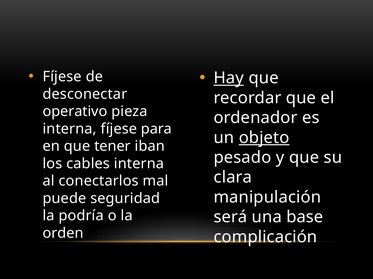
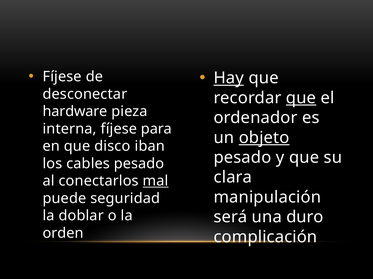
que underline: none -> present (301, 98)
operativo: operativo -> hardware (75, 112)
tener: tener -> disco (112, 147)
cables interna: interna -> pesado (139, 164)
mal underline: none -> present (156, 181)
podría: podría -> doblar (81, 216)
base: base -> duro (305, 218)
